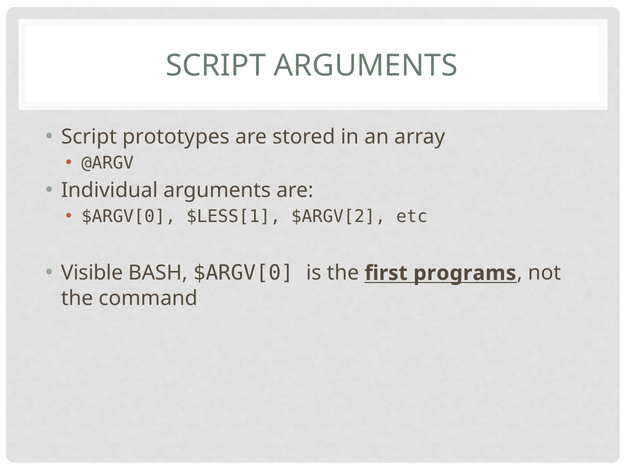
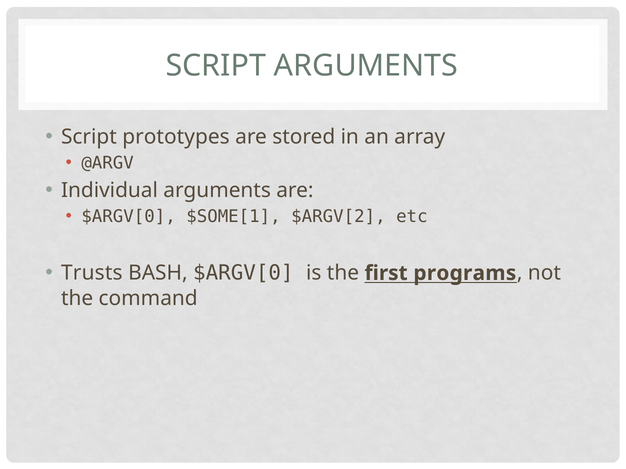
$LESS[1: $LESS[1 -> $SOME[1 (233, 217)
Visible: Visible -> Trusts (92, 273)
